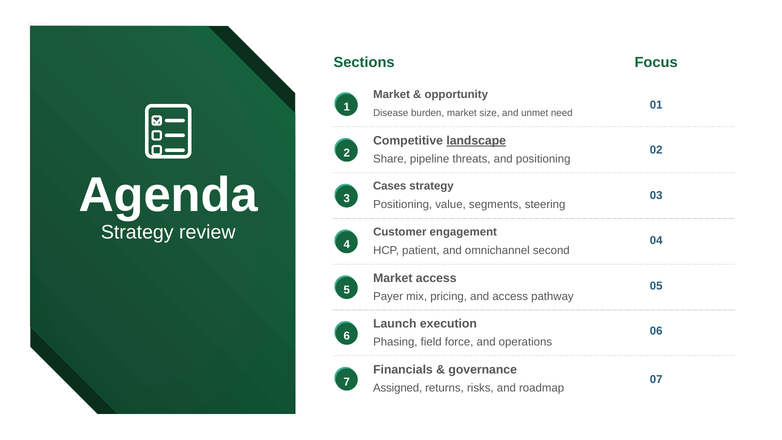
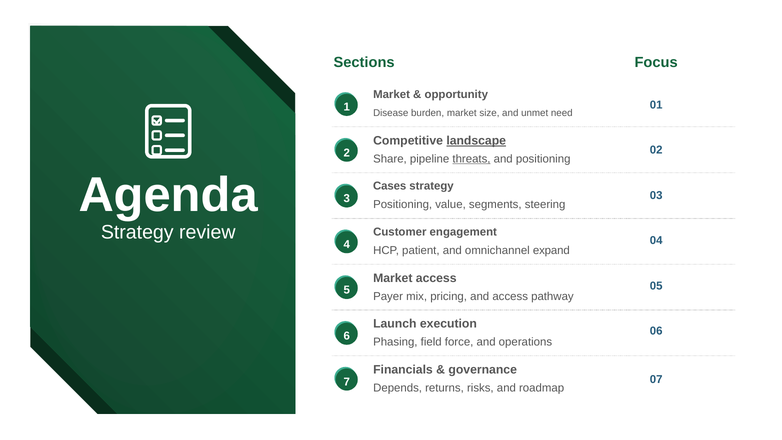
threats underline: none -> present (471, 159)
second: second -> expand (551, 250)
Assigned: Assigned -> Depends (398, 388)
